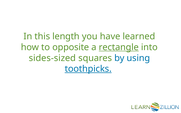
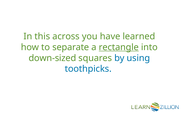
length: length -> across (66, 36)
opposite: opposite -> separate (71, 47)
sides-sized: sides-sized -> down-sized (52, 58)
toothpicks underline: present -> none (88, 69)
